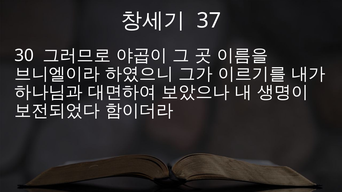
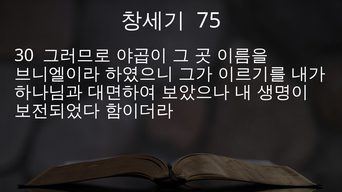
37: 37 -> 75 (209, 21)
